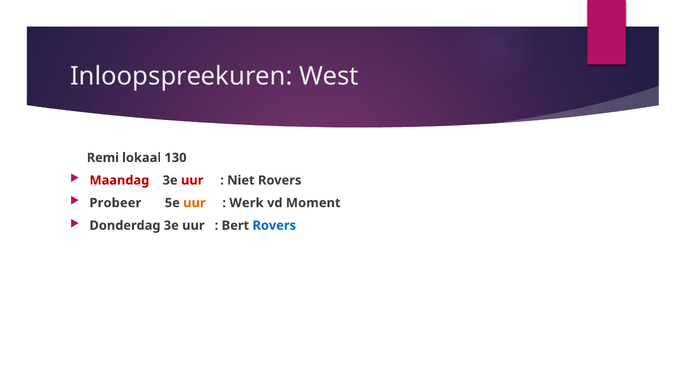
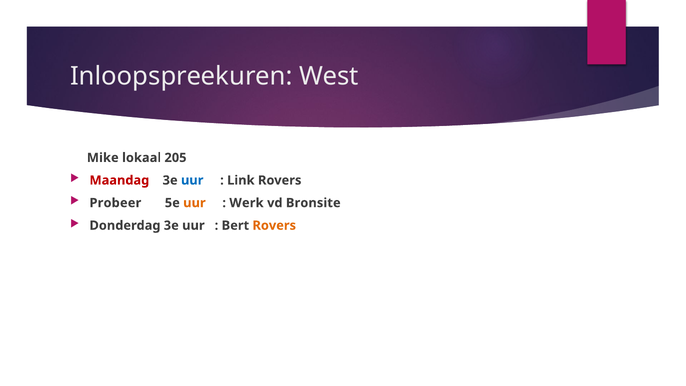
Remi: Remi -> Mike (103, 158)
130: 130 -> 205 (175, 158)
uur colour: red -> blue (192, 180)
Niet: Niet -> Link (241, 180)
Moment: Moment -> Bronsite (313, 203)
Rovers colour: blue -> orange (274, 225)
